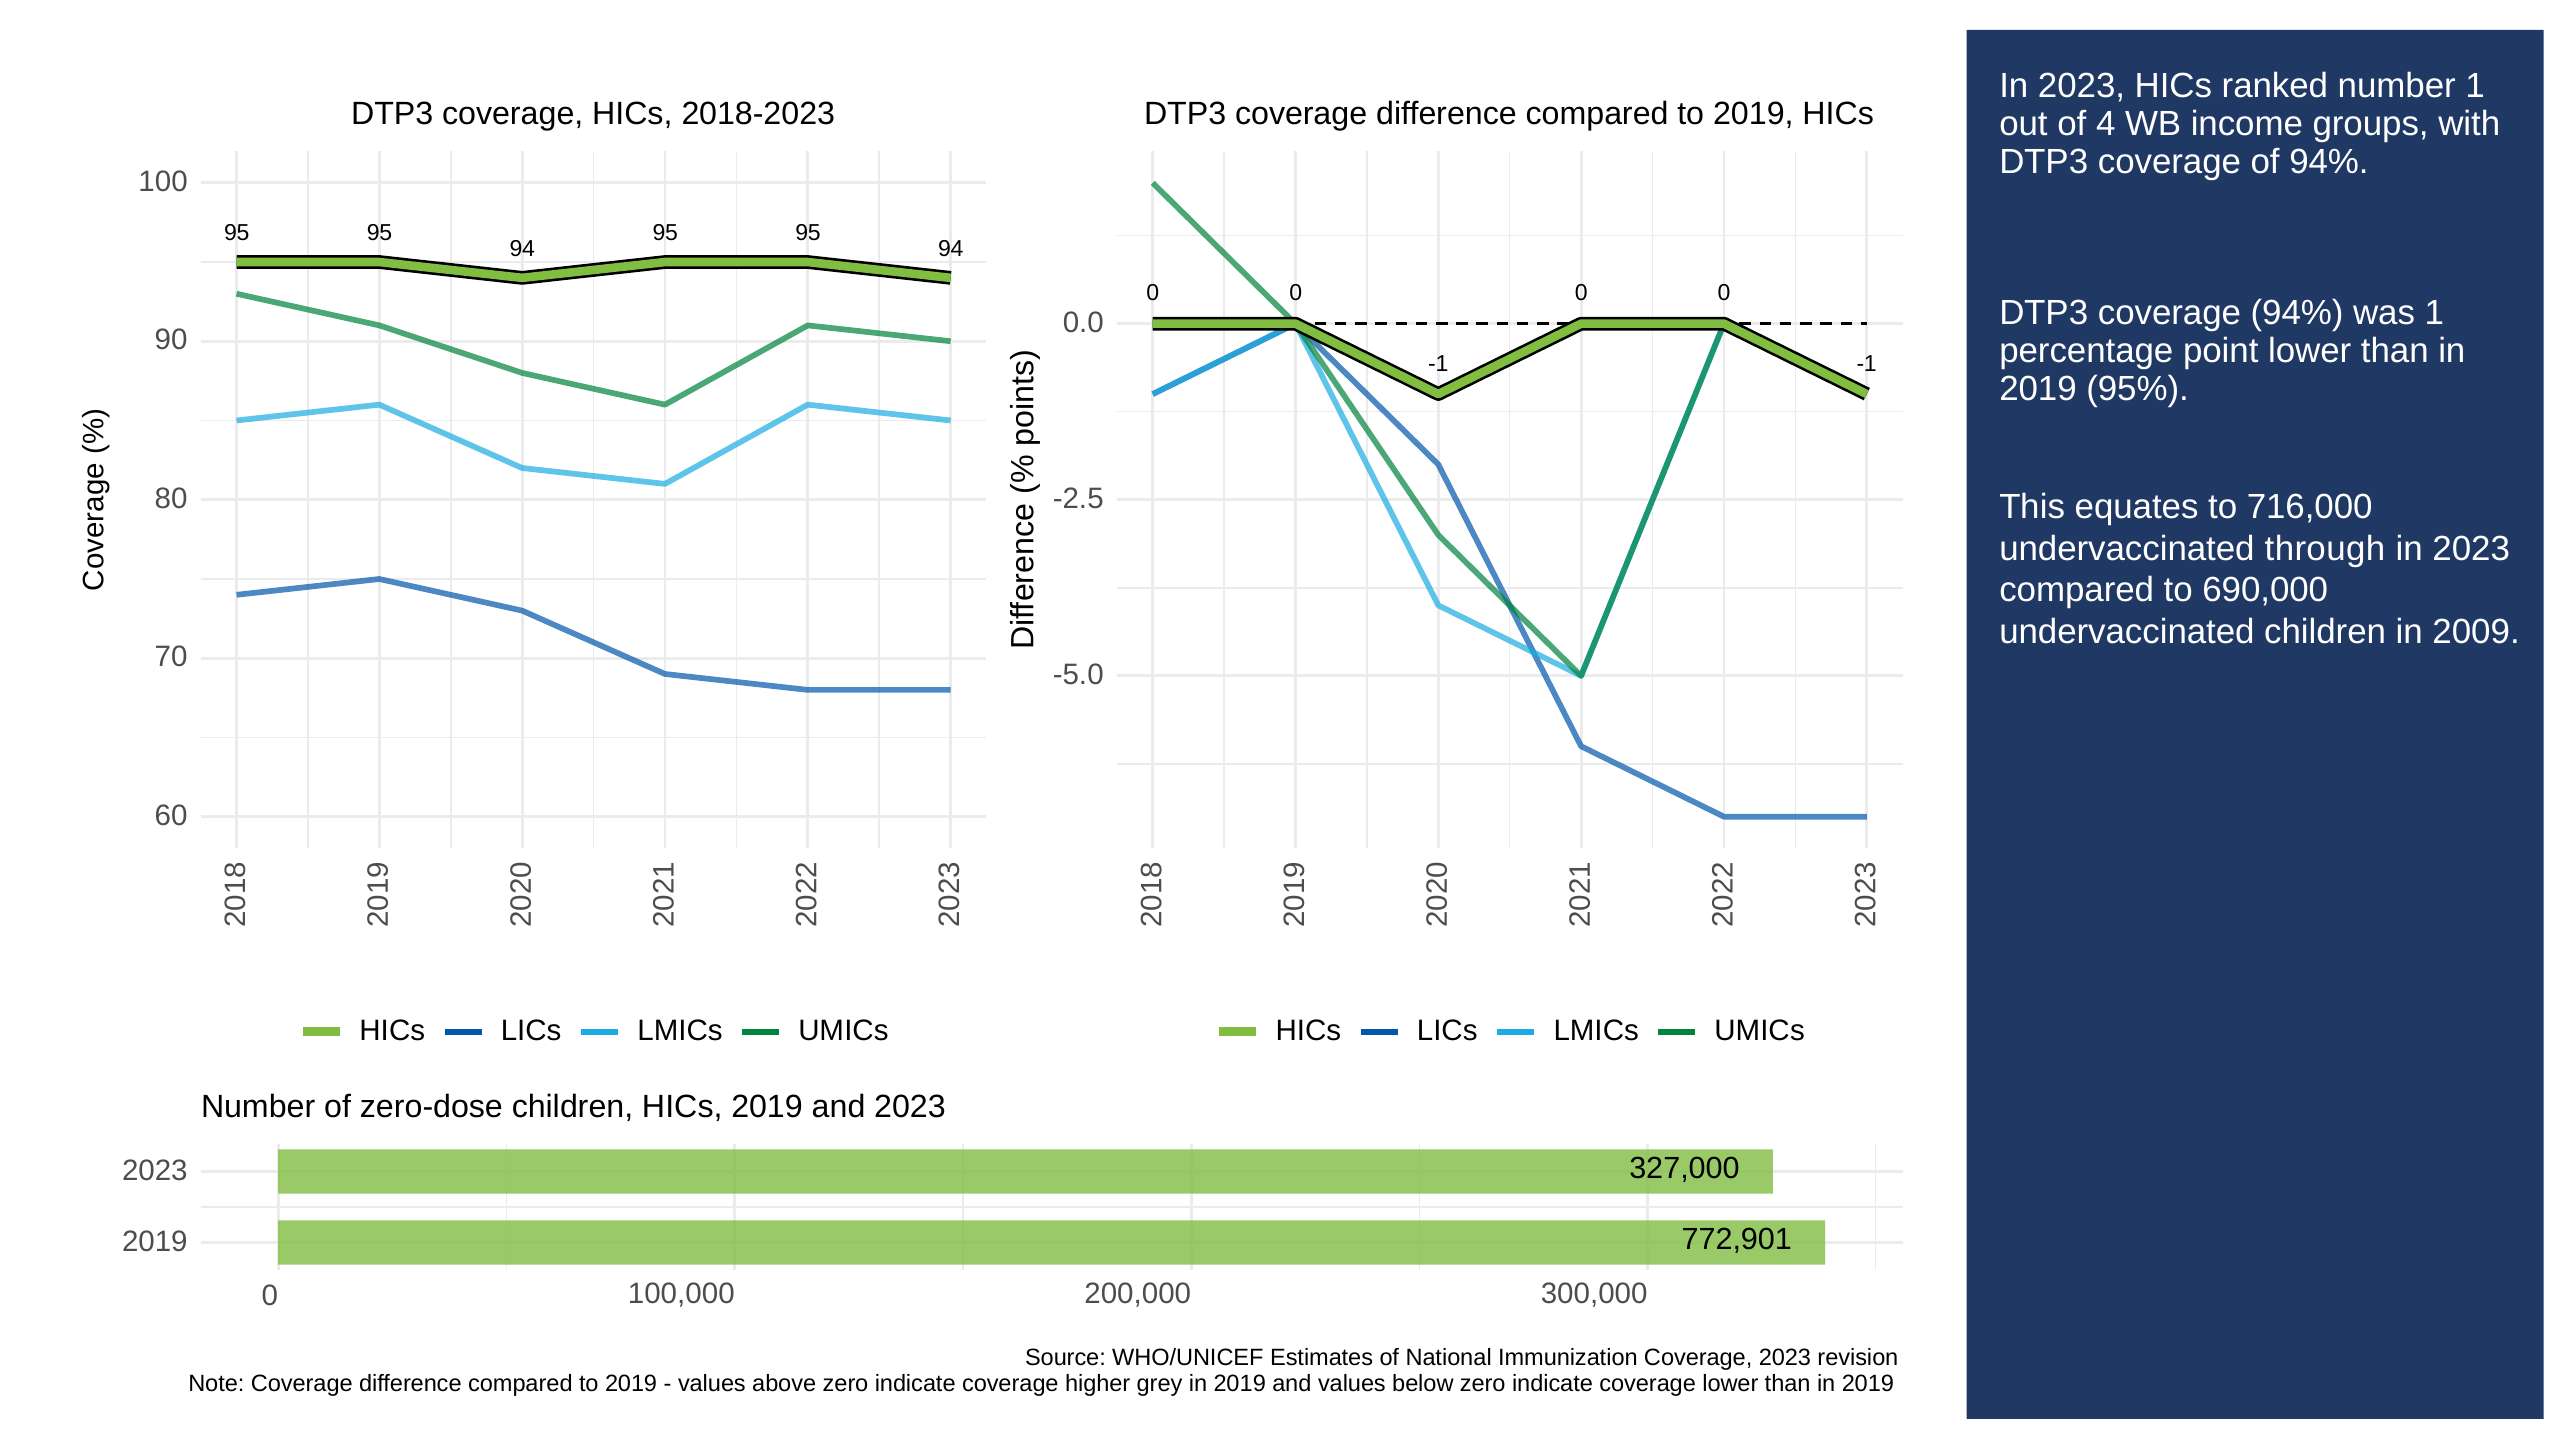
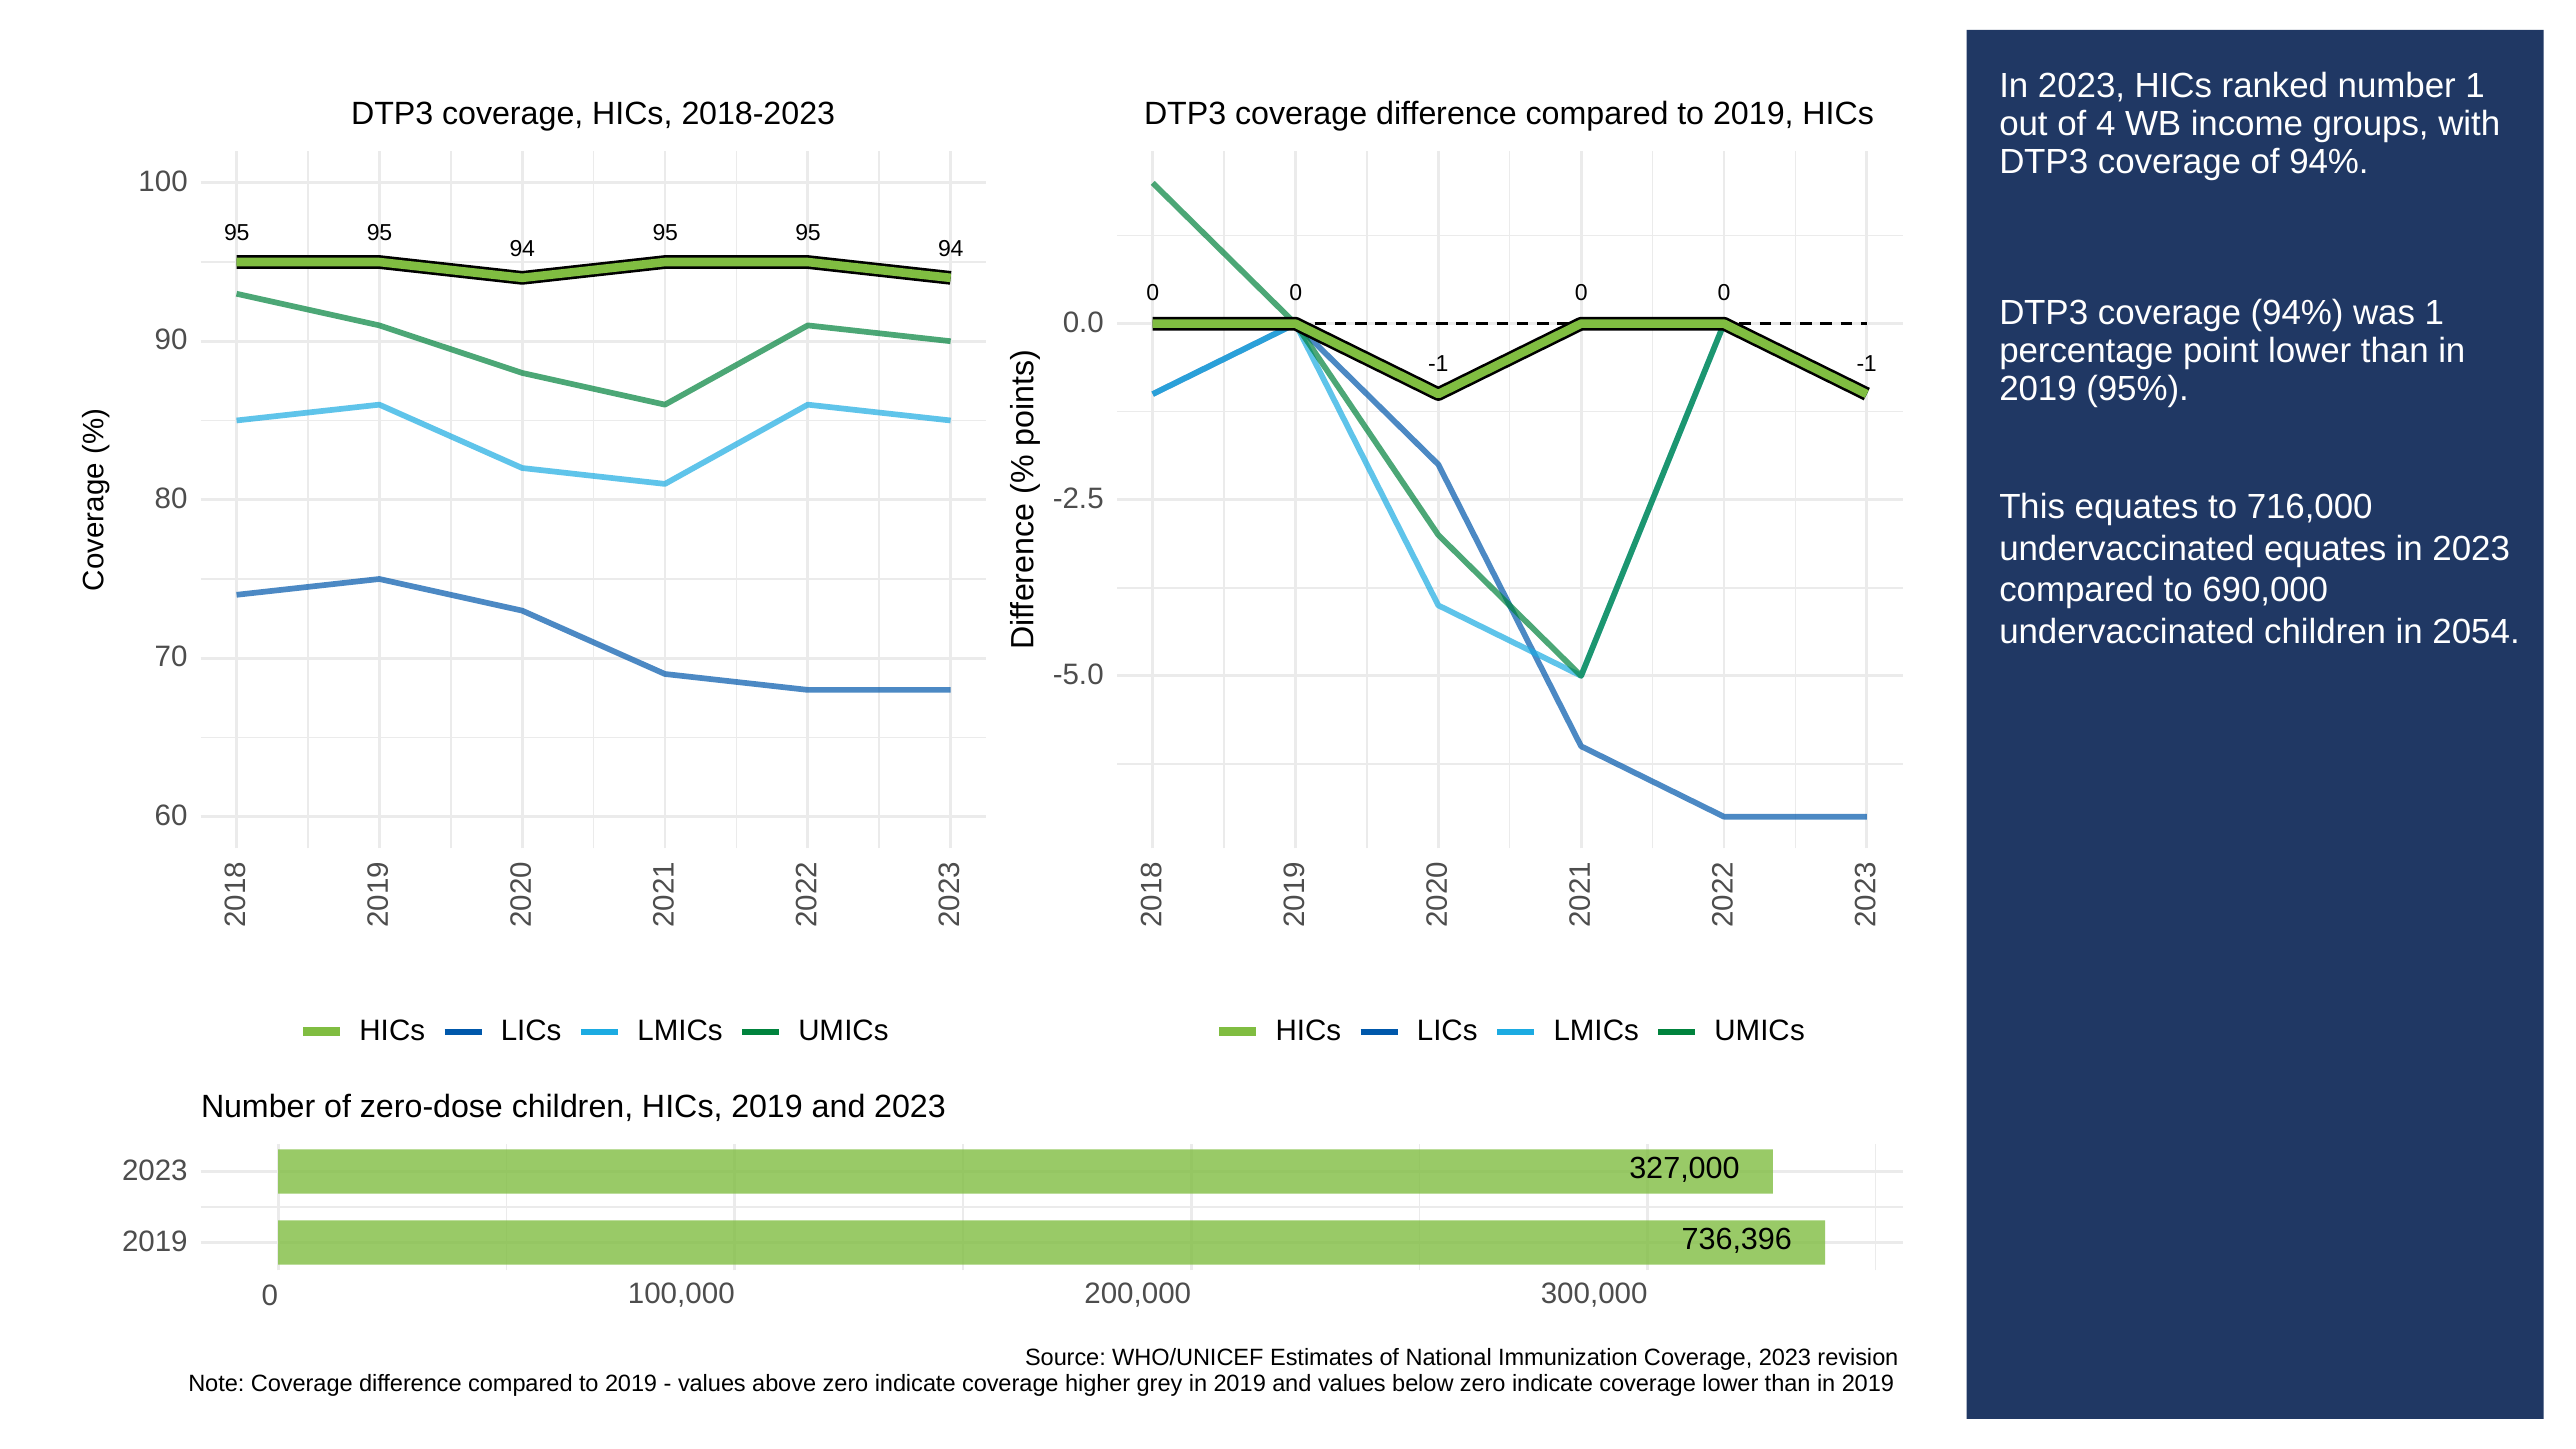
undervaccinated through: through -> equates (2325, 549)
2009: 2009 -> 2054 (2476, 632)
772,901: 772,901 -> 736,396 (1737, 1239)
